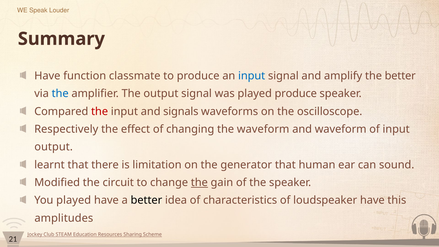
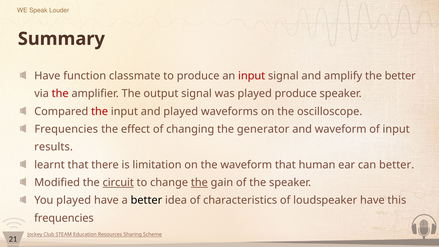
input colour: blue -> red (252, 76)
the colour: blue -> red (60, 94)
and signals: signals -> played (181, 111)
Respectively: Respectively -> Frequencies (66, 129)
the waveform: waveform -> generator (263, 129)
output: output -> results (54, 147)
the generator: generator -> waveform (246, 165)
can sound: sound -> better (397, 165)
circuit underline: none -> present (118, 182)
amplitudes: amplitudes -> frequencies (64, 218)
